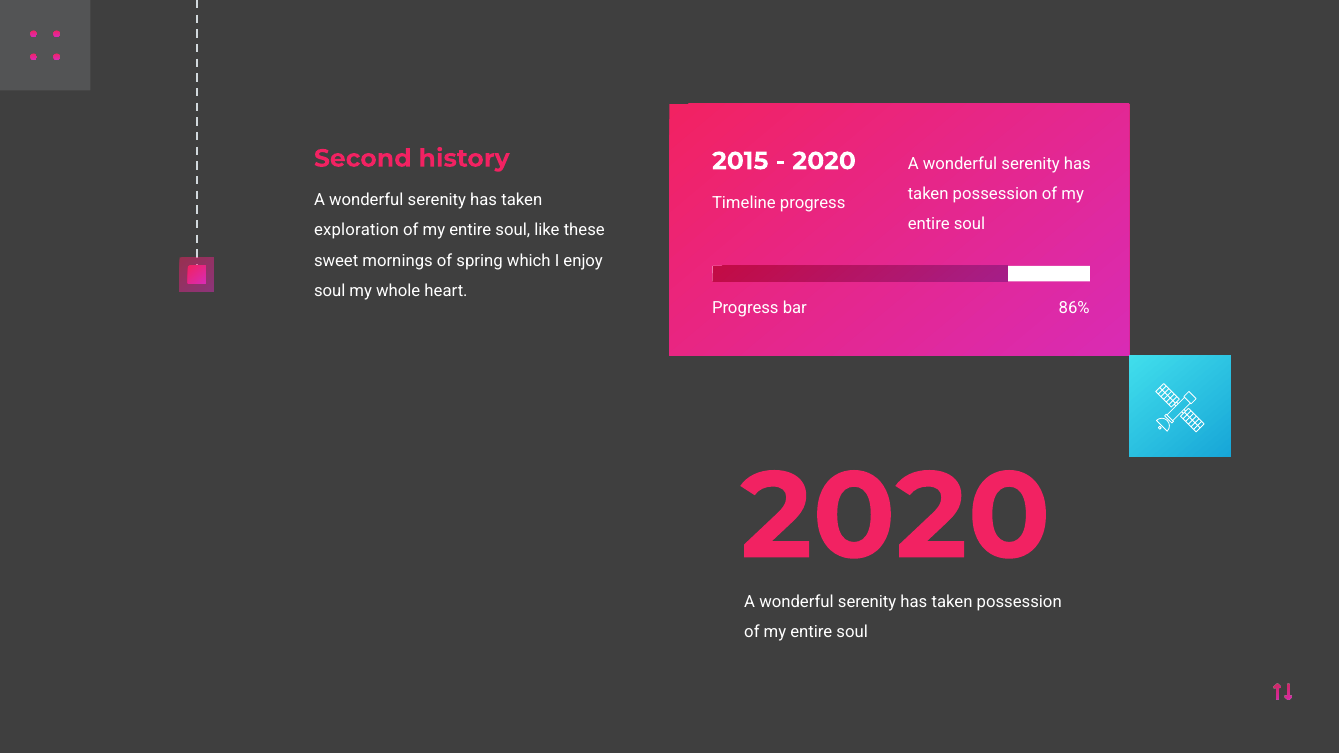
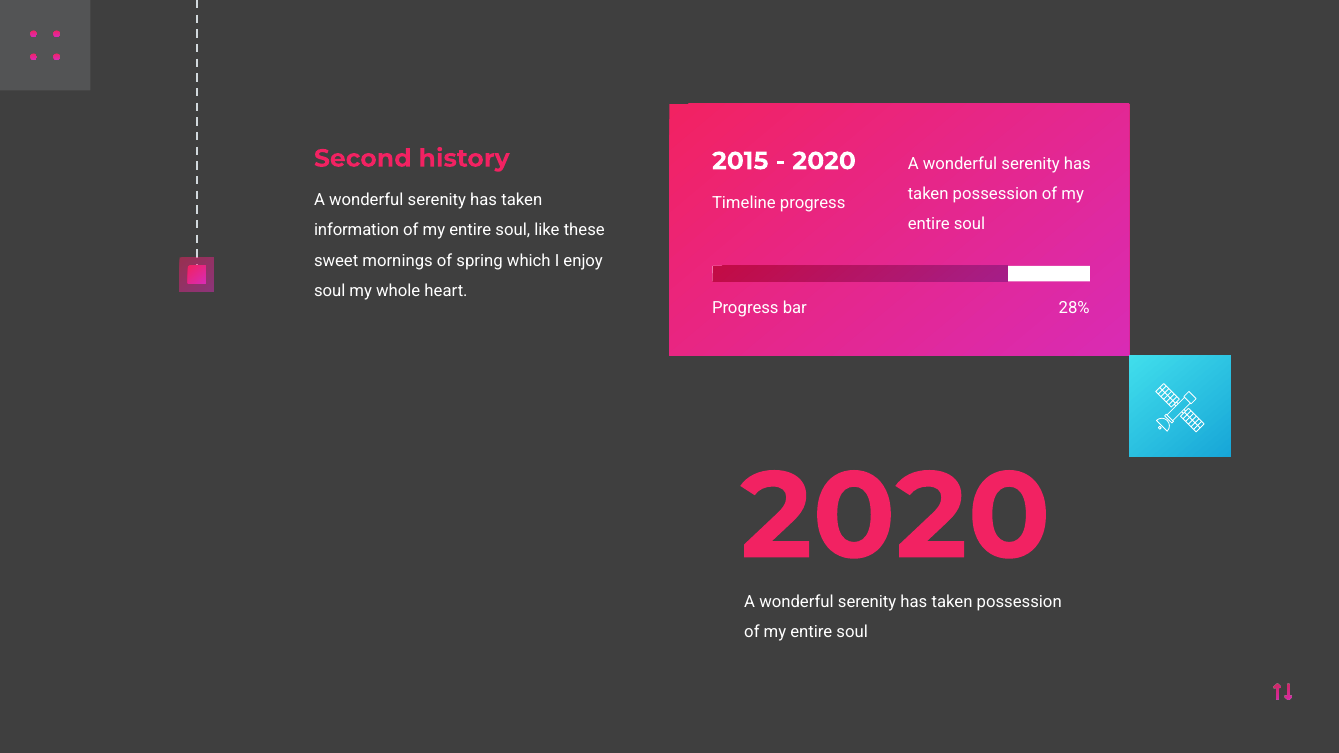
exploration: exploration -> information (357, 230)
86%: 86% -> 28% (1074, 308)
